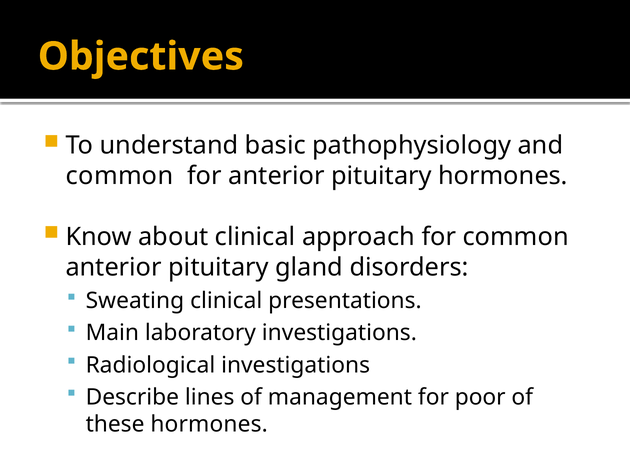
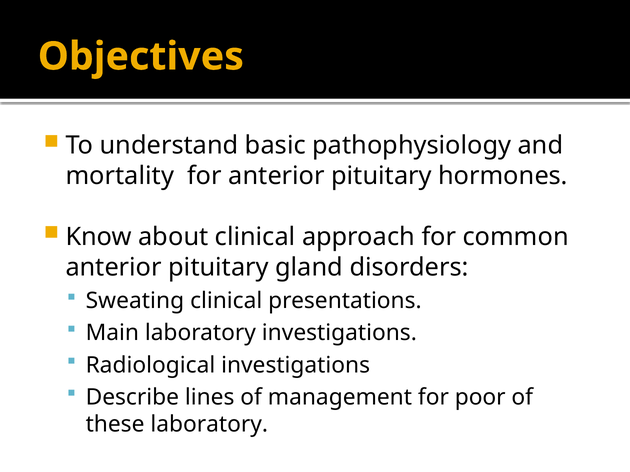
common: common -> mortality (120, 176)
these hormones: hormones -> laboratory (209, 425)
